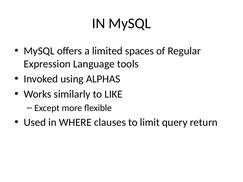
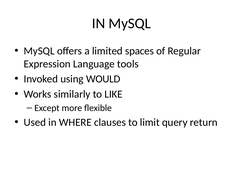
ALPHAS: ALPHAS -> WOULD (103, 79)
